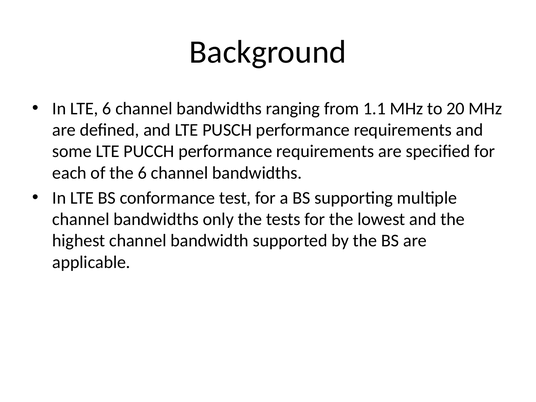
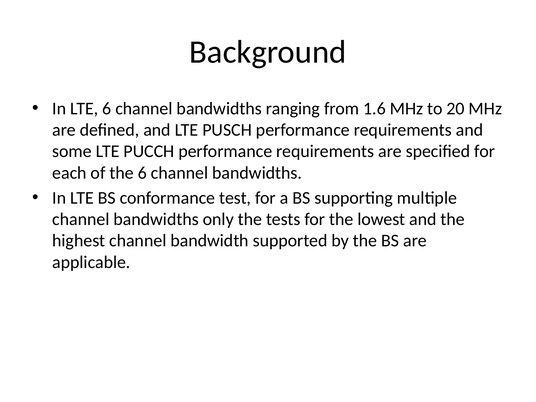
1.1: 1.1 -> 1.6 (374, 108)
